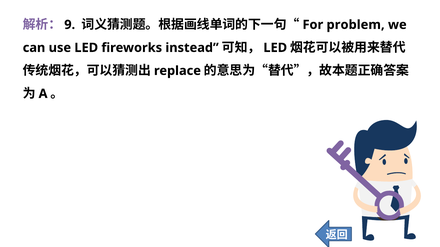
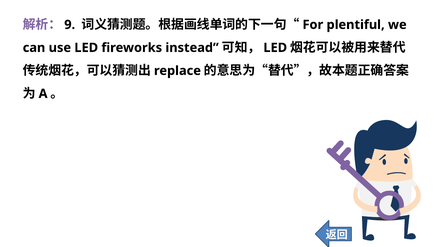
problem: problem -> plentiful (356, 25)
